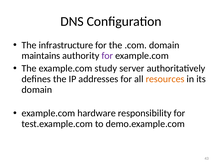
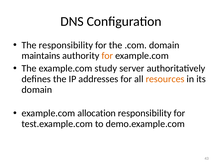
The infrastructure: infrastructure -> responsibility (66, 45)
for colour: purple -> orange (107, 56)
hardware: hardware -> allocation (97, 114)
